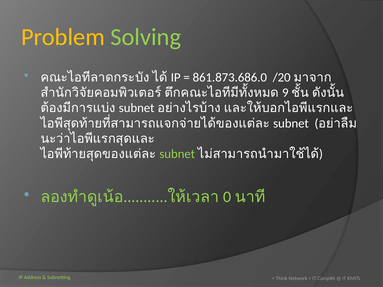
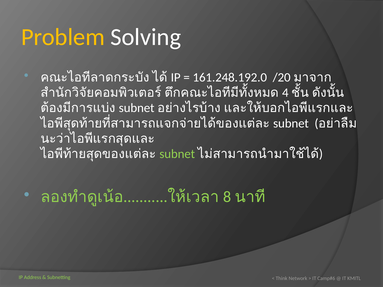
Solving colour: light green -> white (146, 37)
861.873.686.0: 861.873.686.0 -> 161.248.192.0 (230, 77)
9: 9 -> 4 (285, 93)
0: 0 -> 8 (227, 197)
